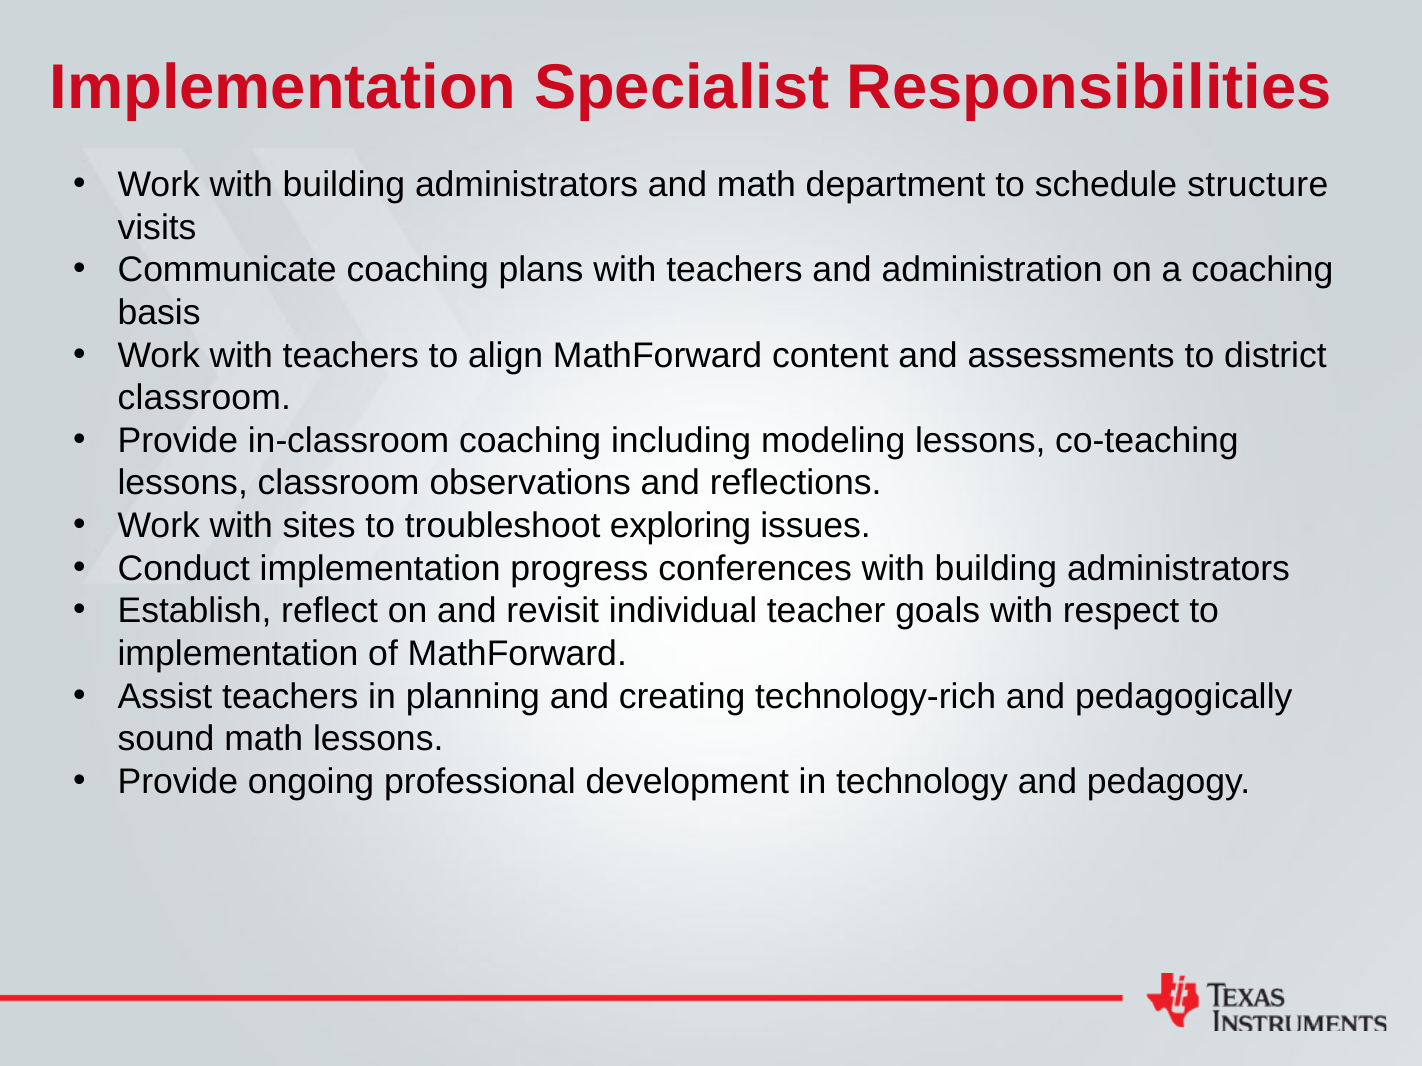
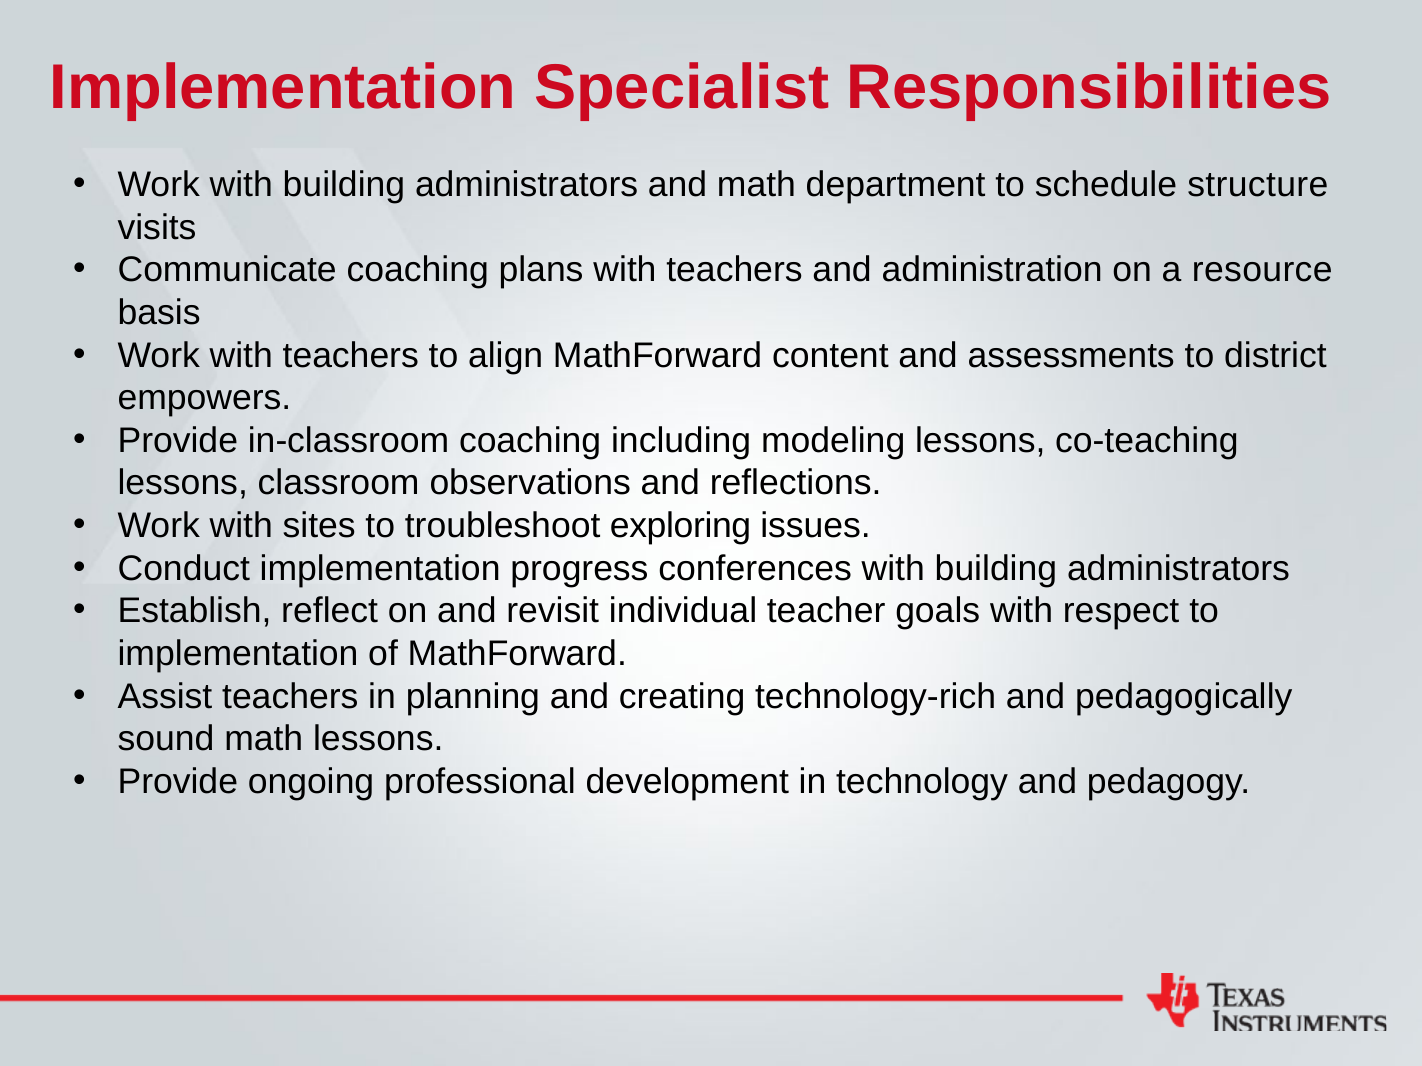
a coaching: coaching -> resource (1262, 270)
classroom: classroom -> empowers (204, 398)
